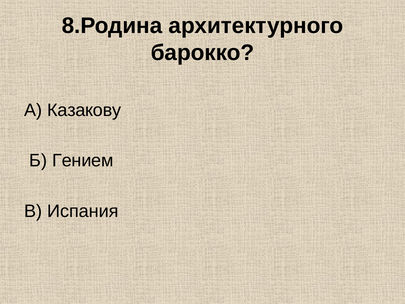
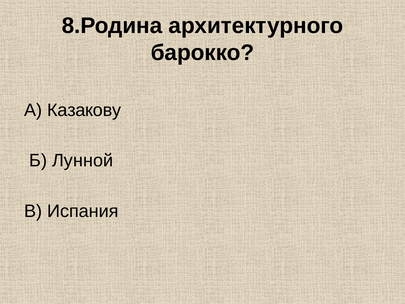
Гением: Гением -> Лунной (83, 161)
